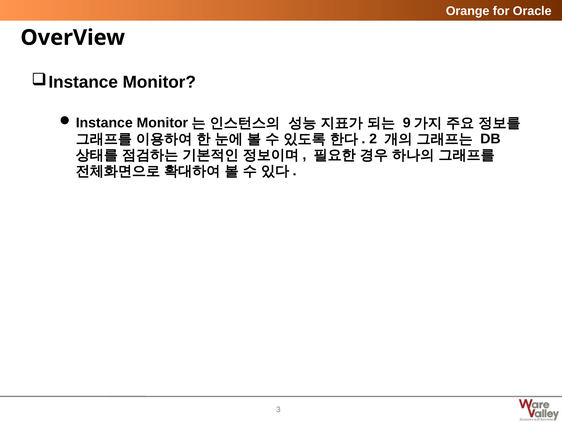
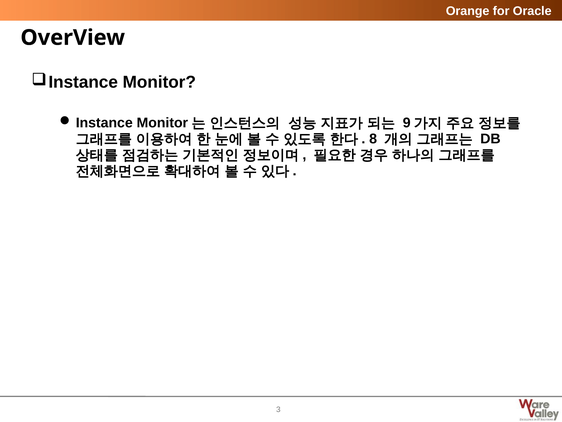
2: 2 -> 8 (373, 139)
